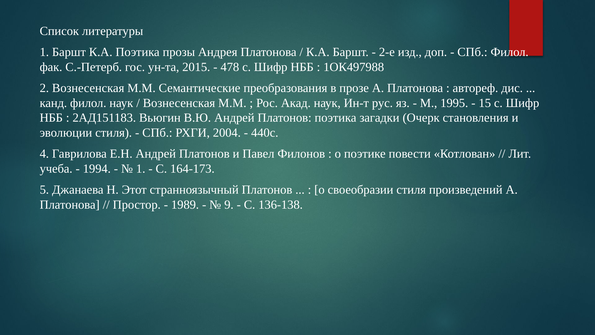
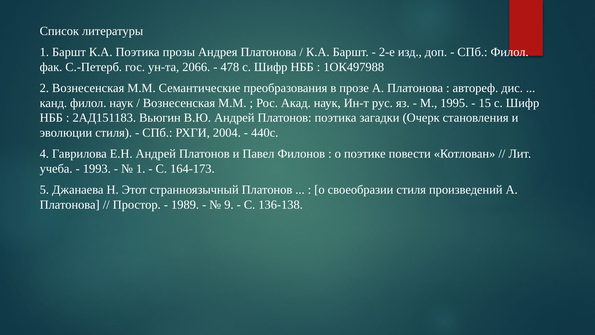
2015: 2015 -> 2066 (196, 67)
1994: 1994 -> 1993 (97, 169)
